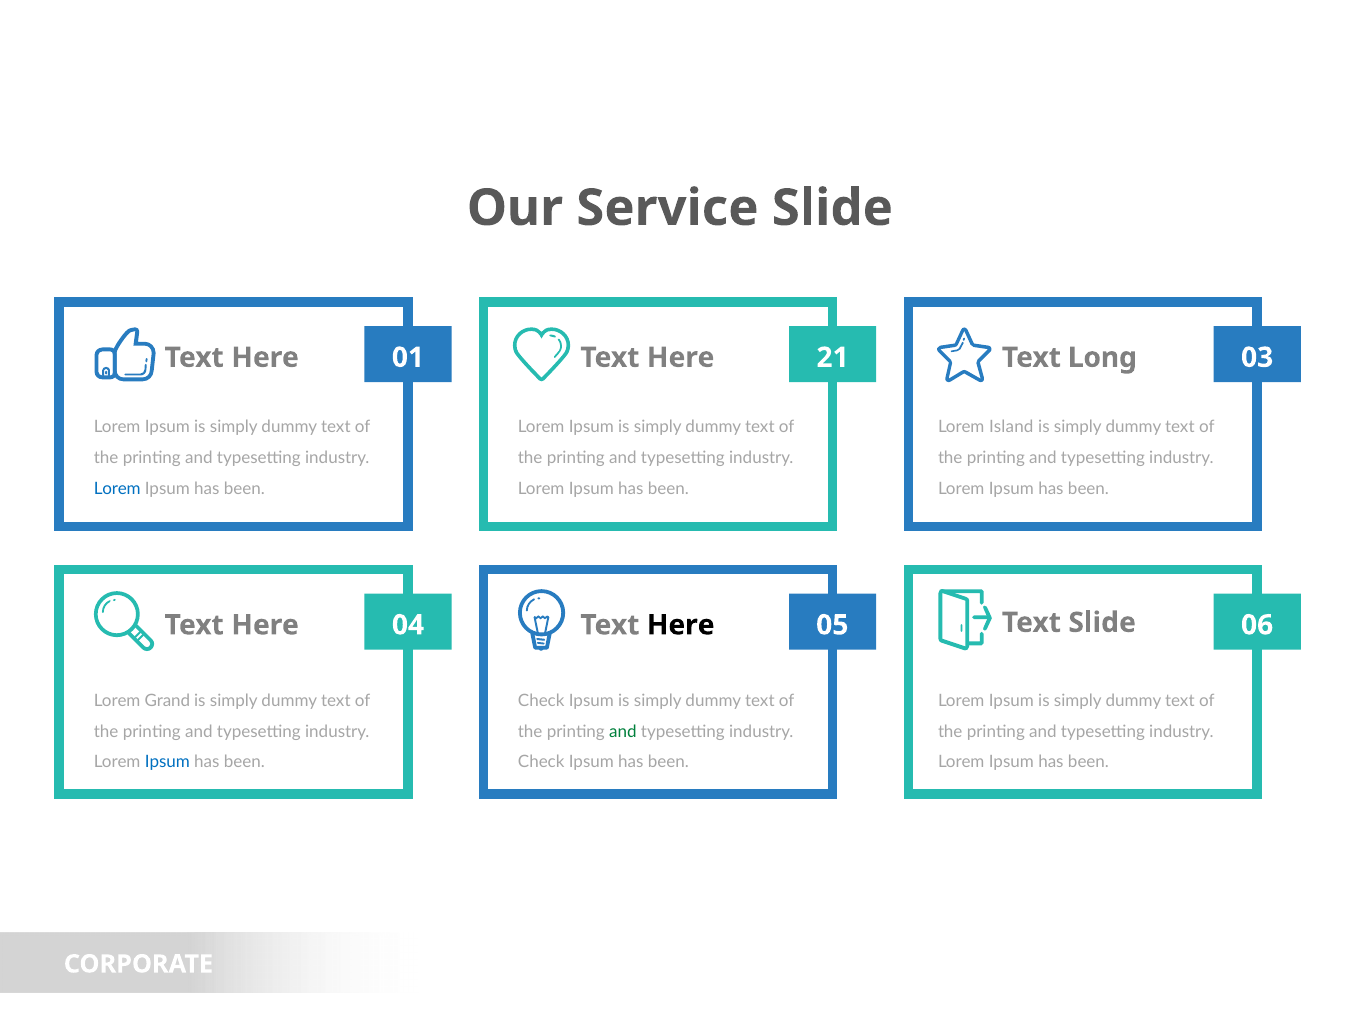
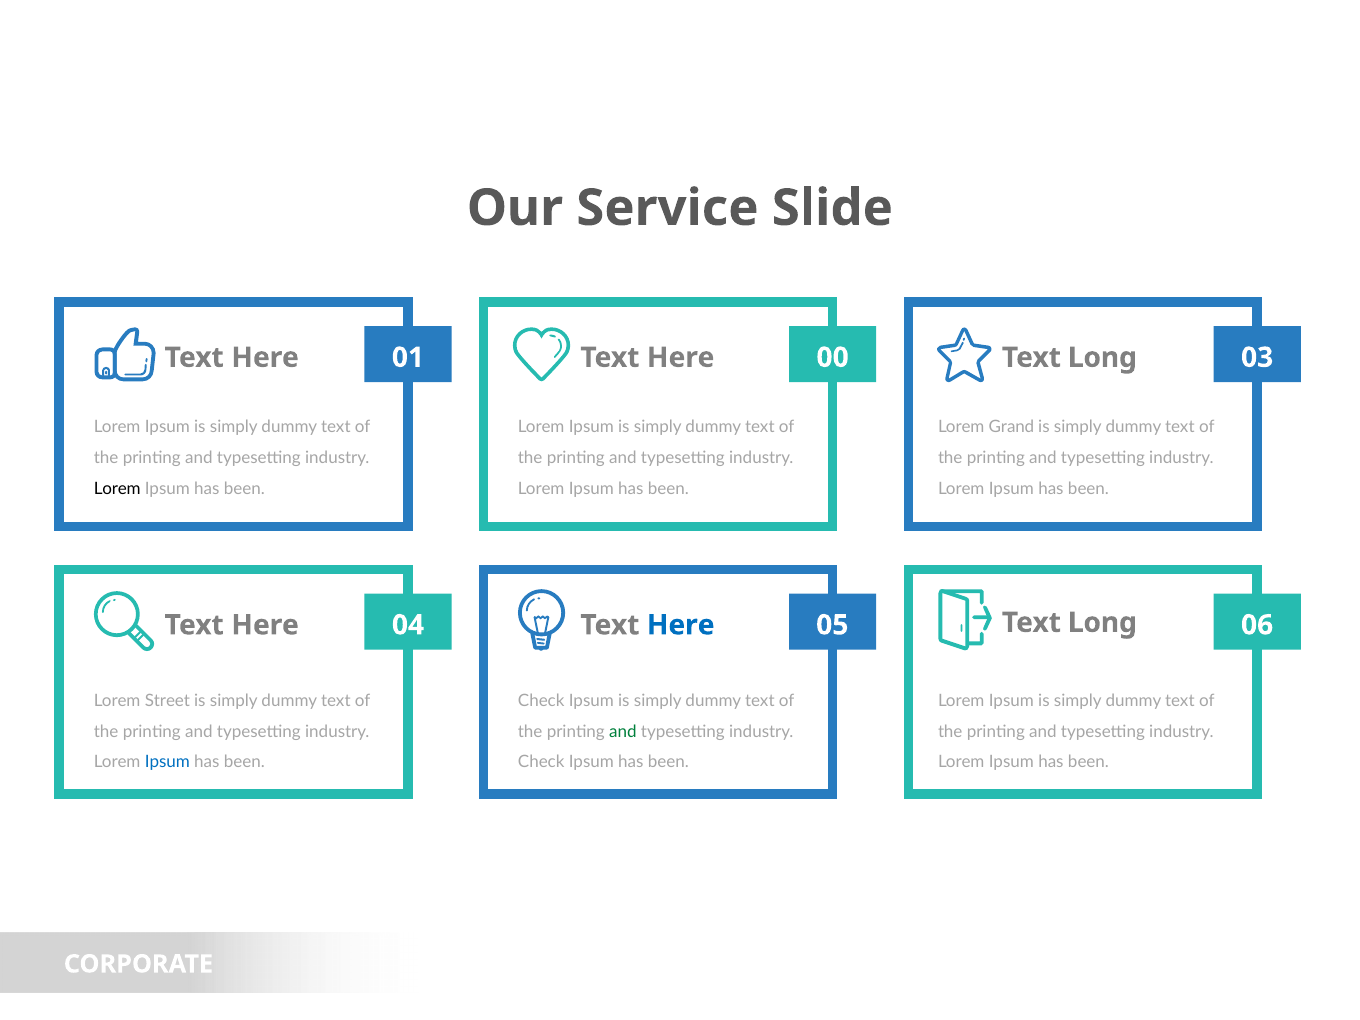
21: 21 -> 00 (833, 358)
Island: Island -> Grand (1011, 427)
Lorem colour: blue -> black (117, 489)
Here colour: black -> blue (681, 625)
Slide: Slide -> Long (1102, 623)
Grand: Grand -> Street (167, 701)
